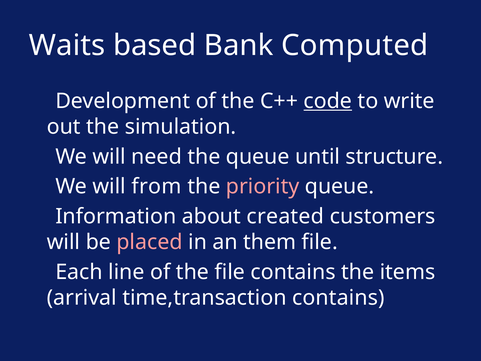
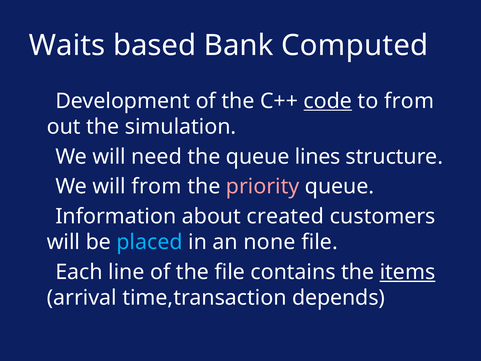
to write: write -> from (409, 101)
until: until -> lines (318, 157)
placed colour: pink -> light blue (150, 242)
them: them -> none (270, 242)
items underline: none -> present (407, 272)
time,transaction contains: contains -> depends (339, 298)
